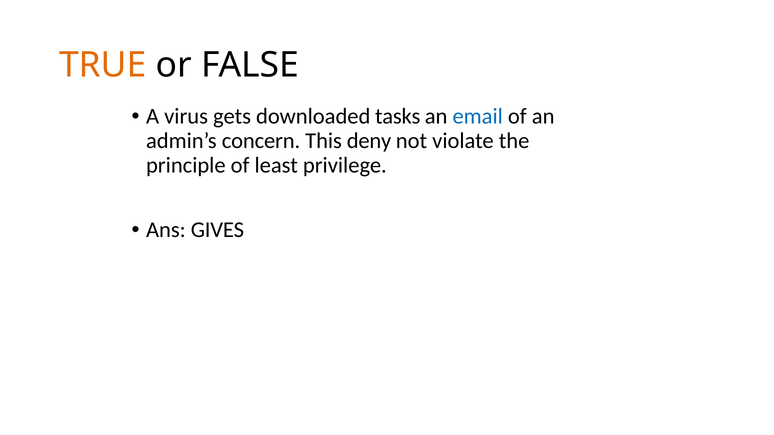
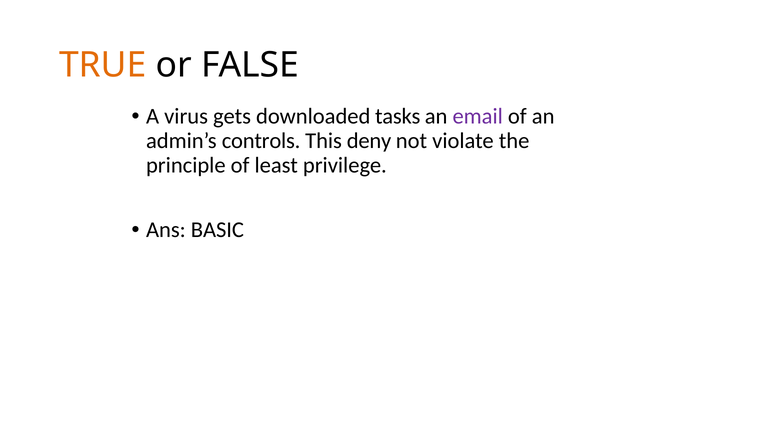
email colour: blue -> purple (478, 117)
concern: concern -> controls (261, 141)
GIVES: GIVES -> BASIC (217, 230)
